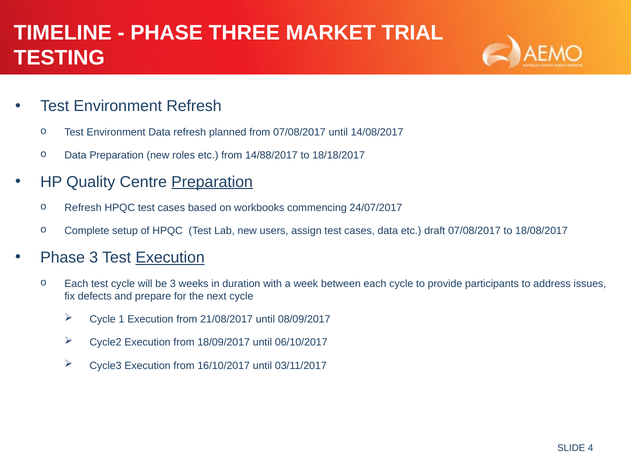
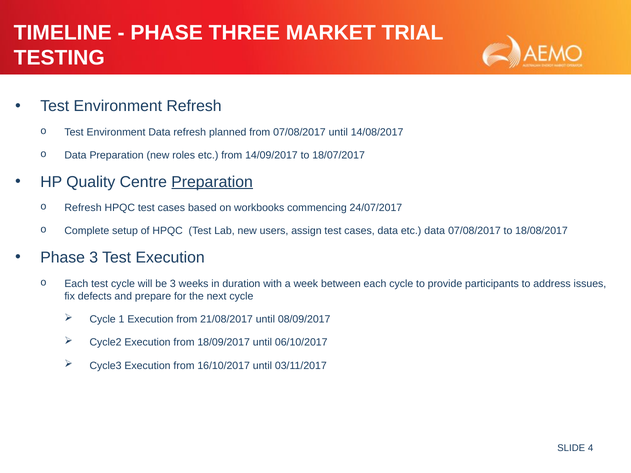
14/88/2017: 14/88/2017 -> 14/09/2017 (271, 155)
18/18/2017: 18/18/2017 -> 18/07/2017 (339, 155)
etc draft: draft -> data (435, 231)
Execution underline: present -> none (170, 258)
